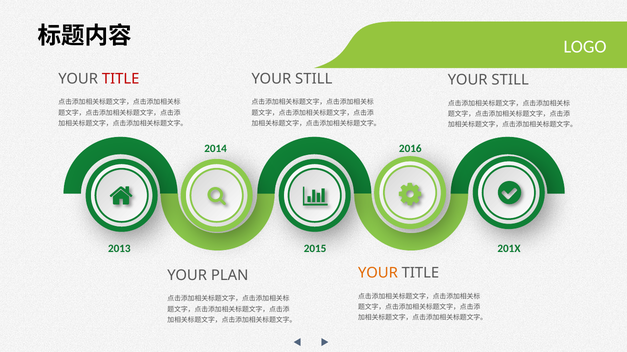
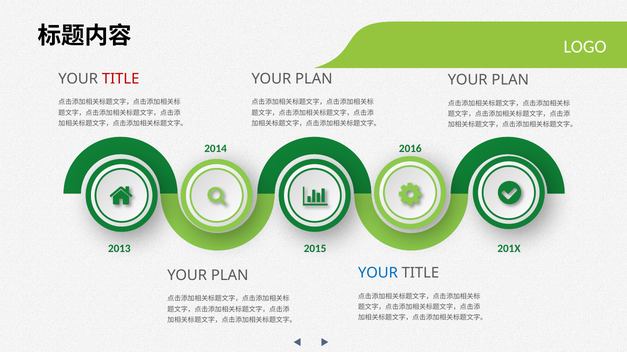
STILL: STILL -> PLAN (314, 79)
STILL: STILL -> PLAN (510, 80)
YOUR colour: orange -> blue (378, 273)
